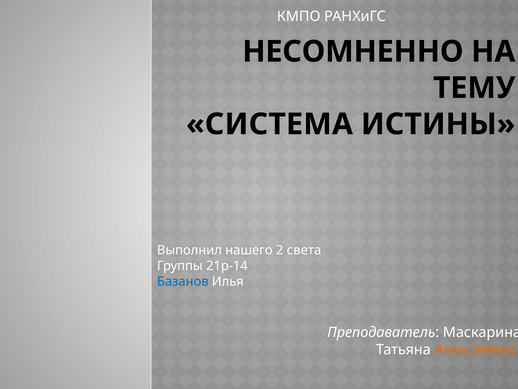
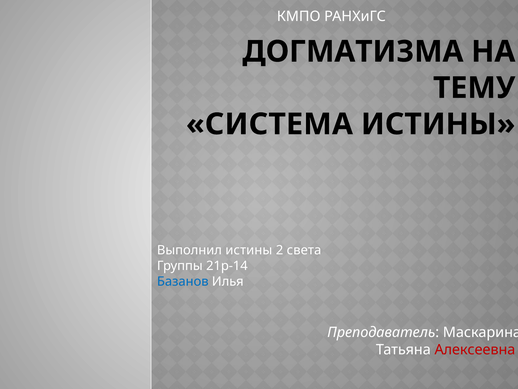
НЕСОМНЕННО: НЕСОМНЕННО -> ДОГМАТИЗМА (353, 52)
Выполнил нашего: нашего -> истины (249, 250)
Алексеевна colour: orange -> red (475, 349)
